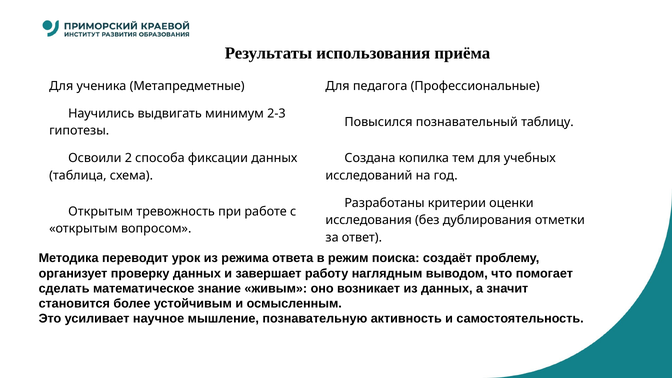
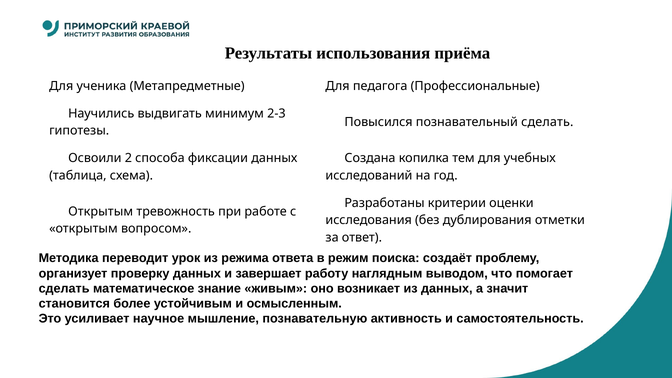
познавательный таблицу: таблицу -> сделать (547, 122)
